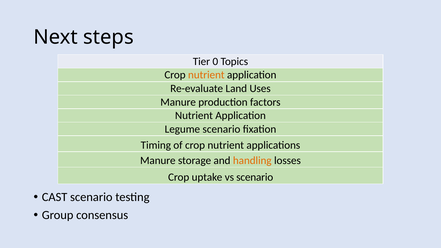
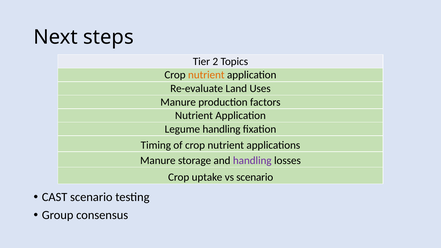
0: 0 -> 2 (215, 62)
Legume scenario: scenario -> handling (222, 129)
handling colour: orange -> purple (252, 161)
